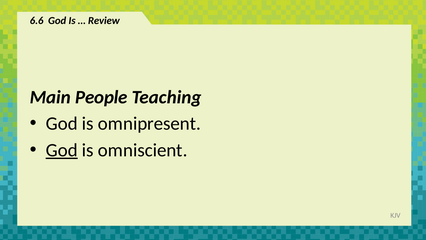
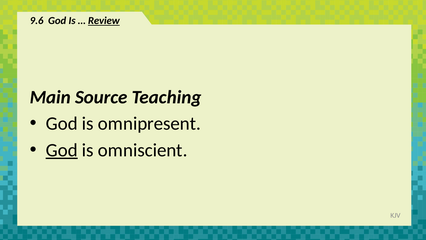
6.6: 6.6 -> 9.6 (37, 21)
Review underline: none -> present (104, 21)
People: People -> Source (101, 97)
